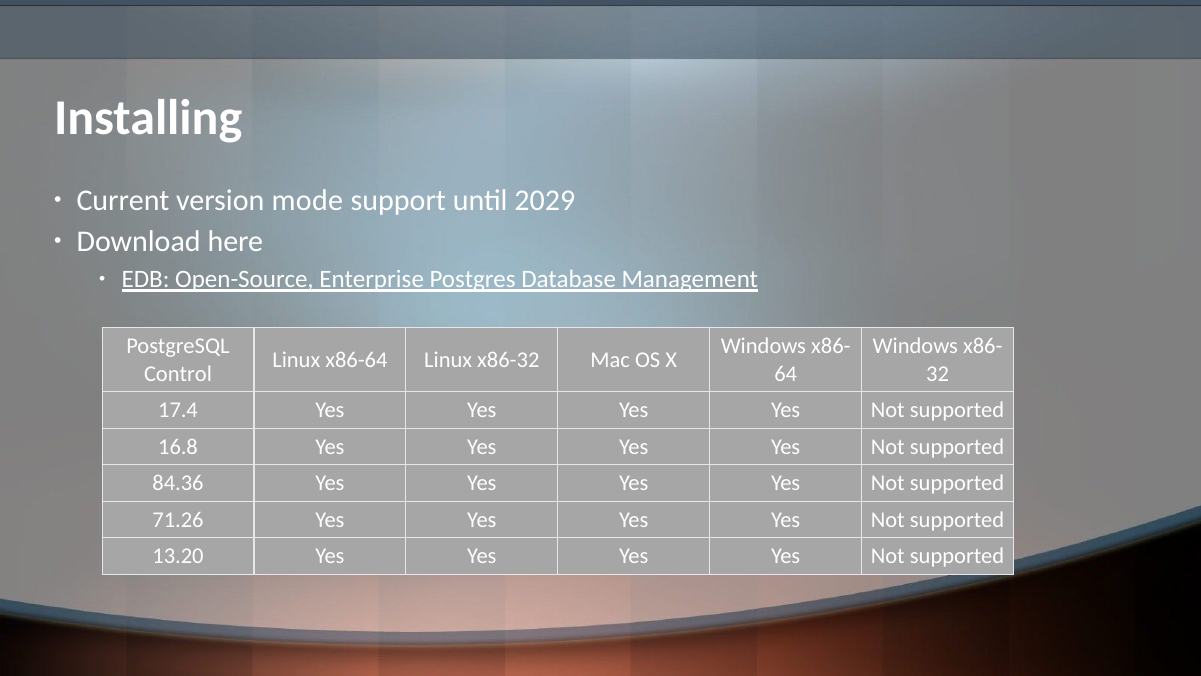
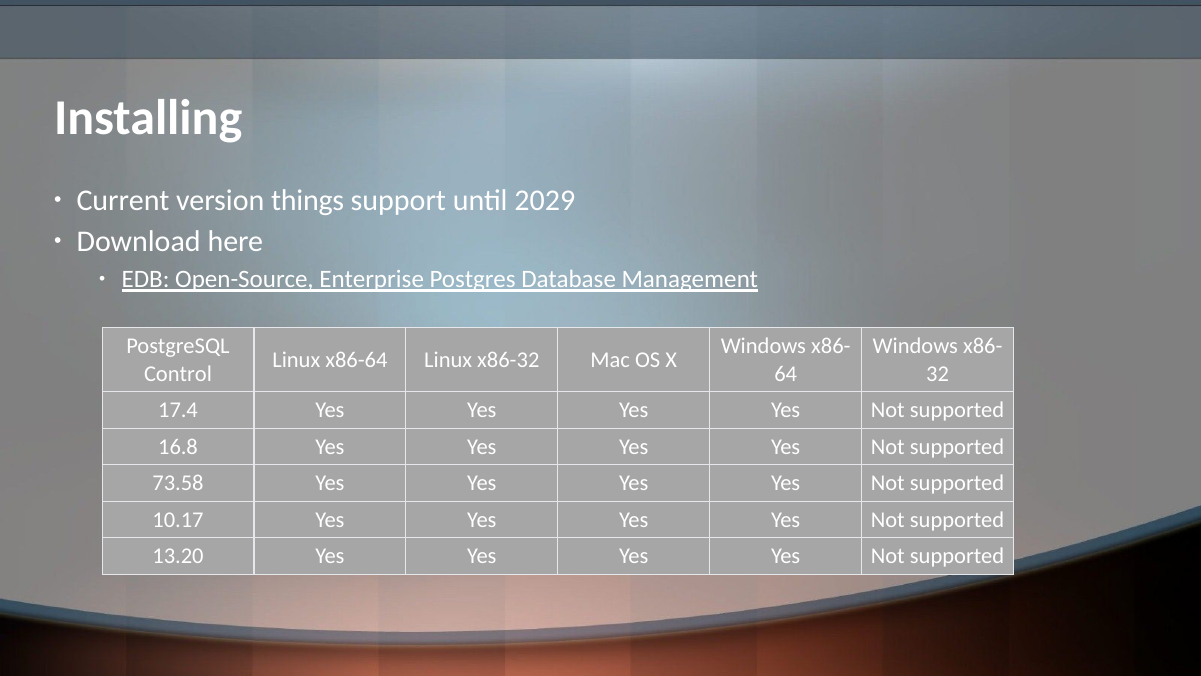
mode: mode -> things (308, 200)
84.36: 84.36 -> 73.58 (178, 483)
71.26: 71.26 -> 10.17 (178, 519)
